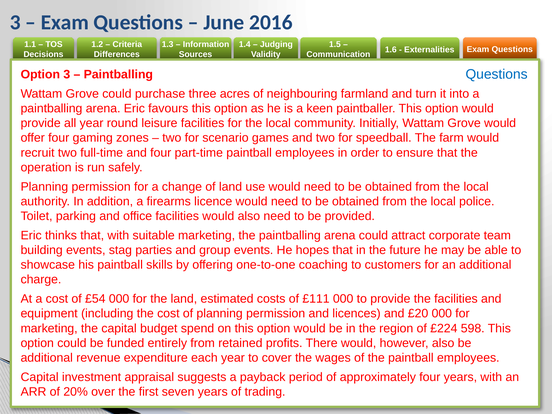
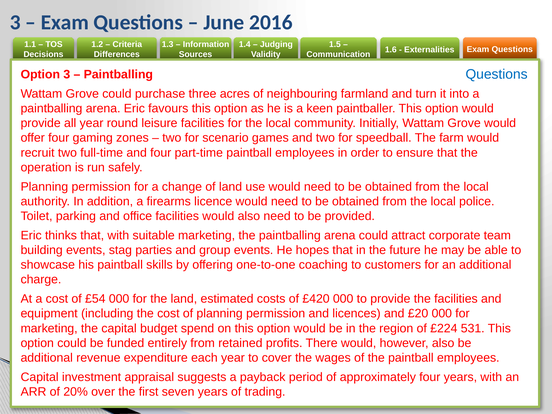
£111: £111 -> £420 (316, 299)
598: 598 -> 531 (473, 328)
